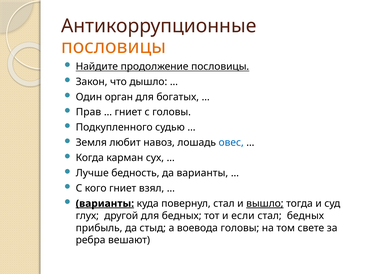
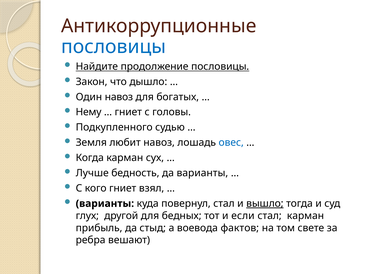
пословицы colour: orange -> blue (114, 47)
Один орган: орган -> навоз (119, 97)
Прав: Прав -> Нему (89, 112)
варианты underline: present -> none (105, 204)
стал бедных: бедных -> карман (305, 216)
воевода головы: головы -> фактов (240, 228)
